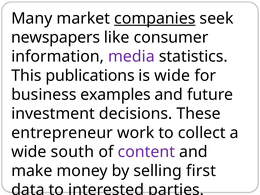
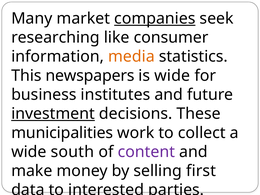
newspapers: newspapers -> researching (55, 37)
media colour: purple -> orange (131, 57)
publications: publications -> newspapers (90, 76)
examples: examples -> institutes (115, 95)
investment underline: none -> present (53, 114)
entrepreneur: entrepreneur -> municipalities (62, 133)
